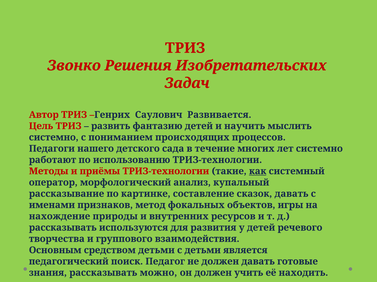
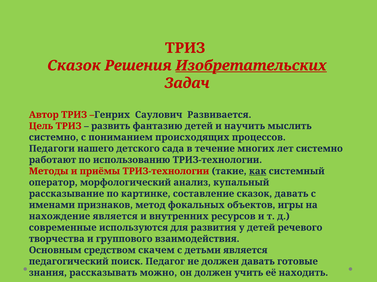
Звонко: Звонко -> Сказок (74, 66)
Изобретательских underline: none -> present (251, 66)
нахождение природы: природы -> является (115, 217)
рассказывать: рассказывать -> современные (63, 228)
средством детьми: детьми -> скачем (156, 251)
